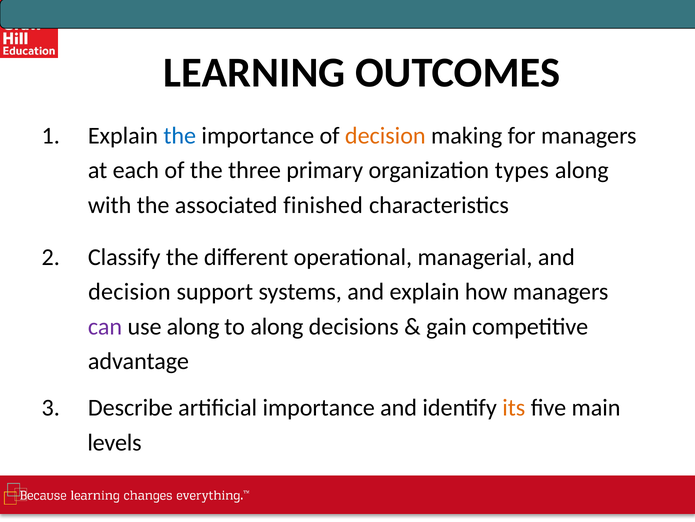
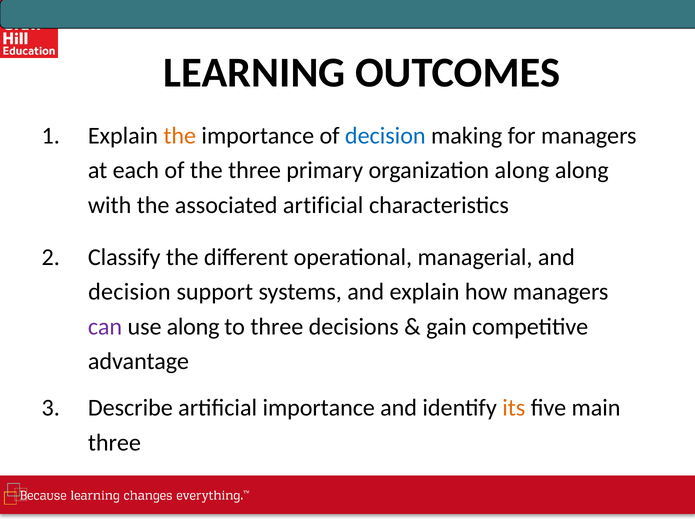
the colour: blue -> orange (180, 135)
decision colour: orange -> blue (385, 135)
organization types: types -> along (522, 170)
associated finished: finished -> artificial (323, 205)
to along: along -> three (277, 326)
levels: levels -> three (114, 442)
